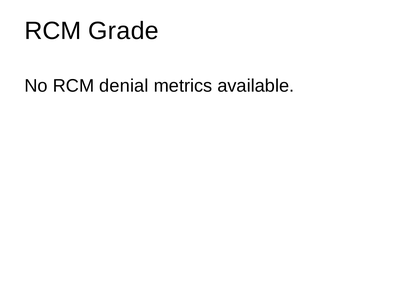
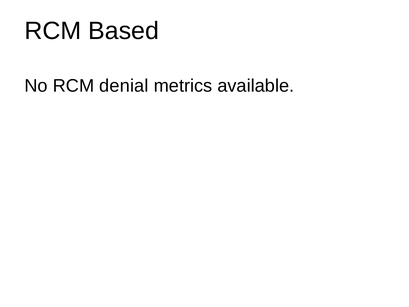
Grade: Grade -> Based (124, 31)
